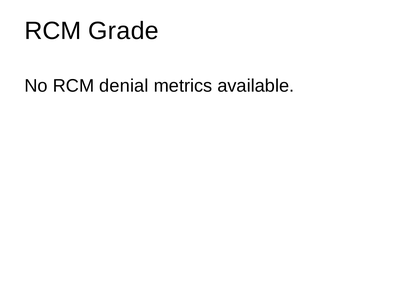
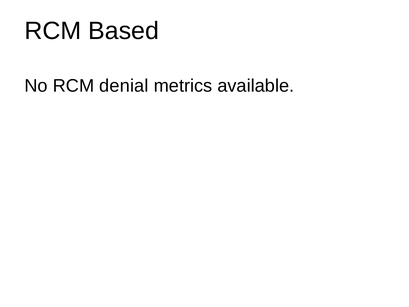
Grade: Grade -> Based (124, 31)
